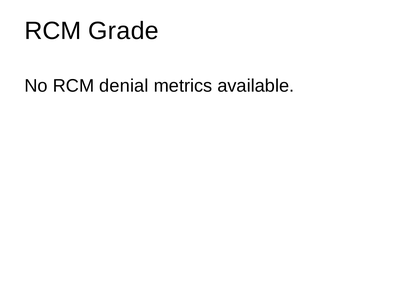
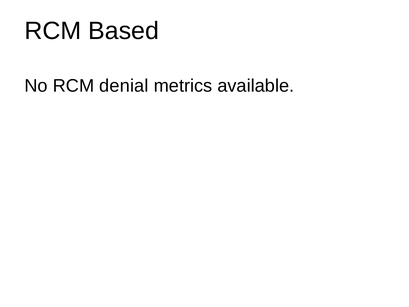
Grade: Grade -> Based (124, 31)
